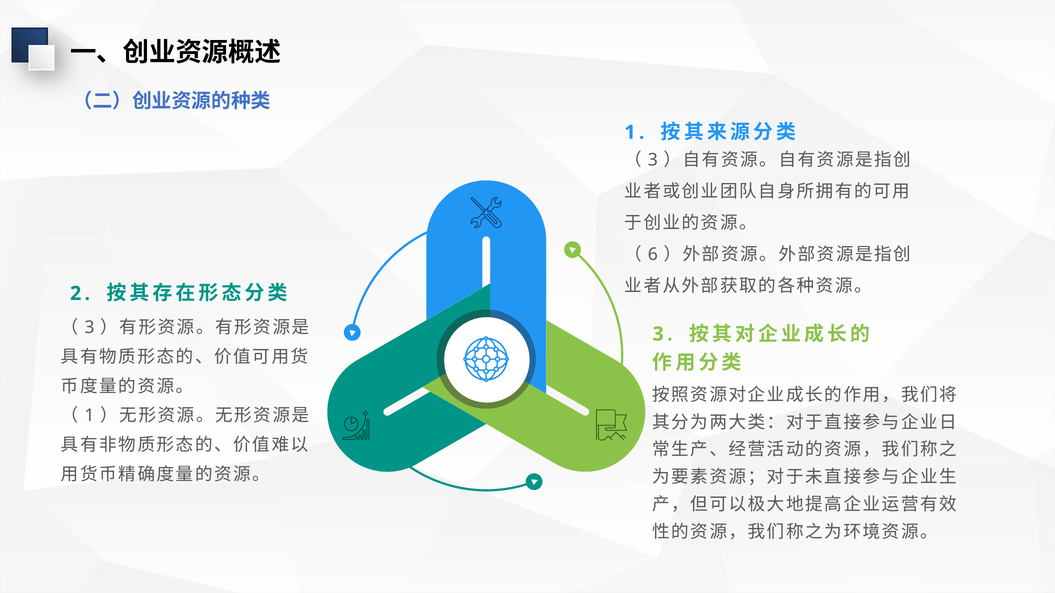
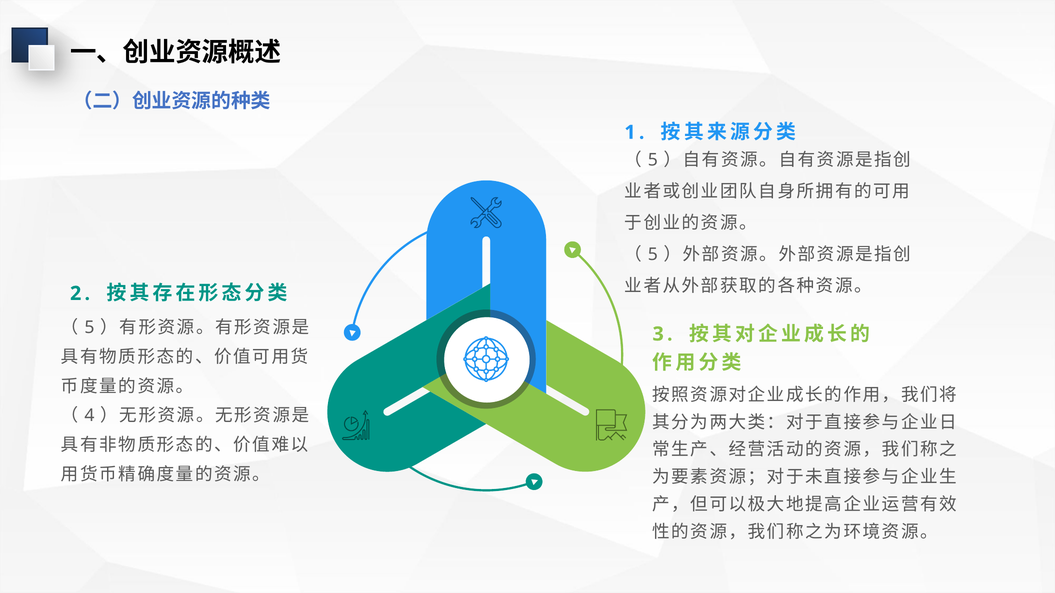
3: 3 -> 5 (653, 160)
6: 6 -> 5 (653, 255)
3: 3 -> 5 (89, 327)
1: 1 -> 4 (89, 416)
